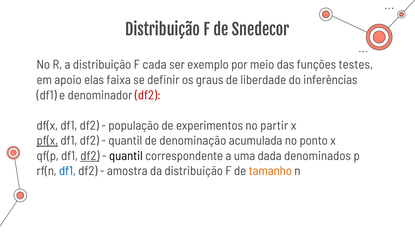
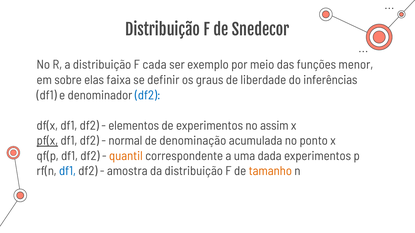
testes: testes -> menor (356, 65)
apoio: apoio -> sobre (68, 80)
df2 colour: red -> blue (148, 95)
população: população -> elementos (134, 126)
partir: partir -> assim (274, 126)
quantil: quantil -> normal (125, 141)
df2 underline: present -> none (90, 156)
quantil colour: black -> orange (126, 156)
dada denominados: denominados -> experimentos (318, 156)
